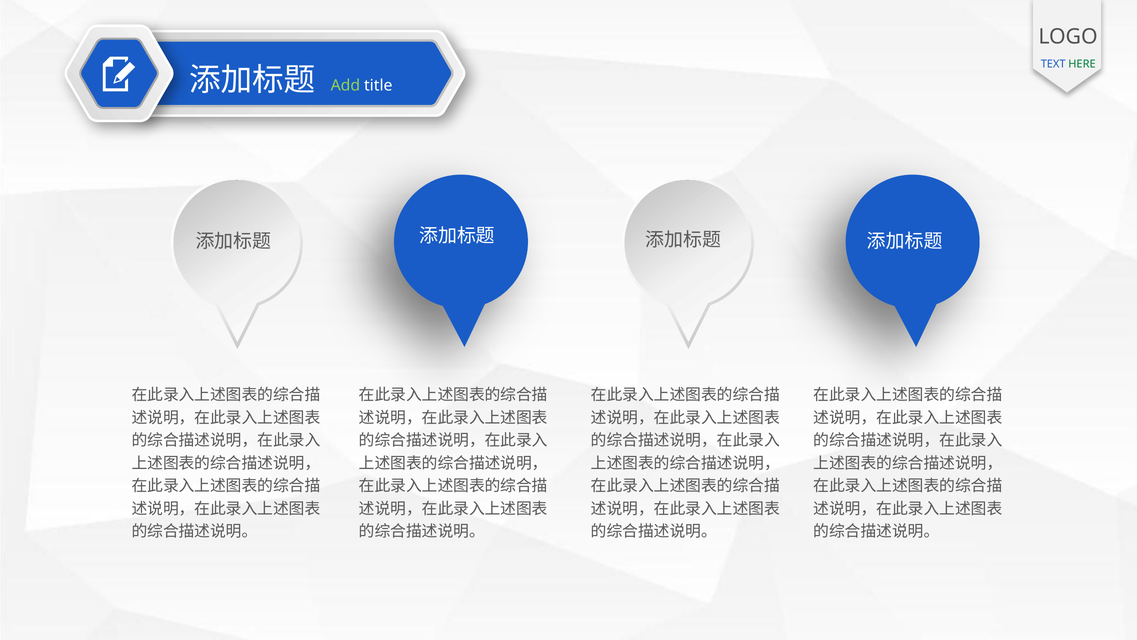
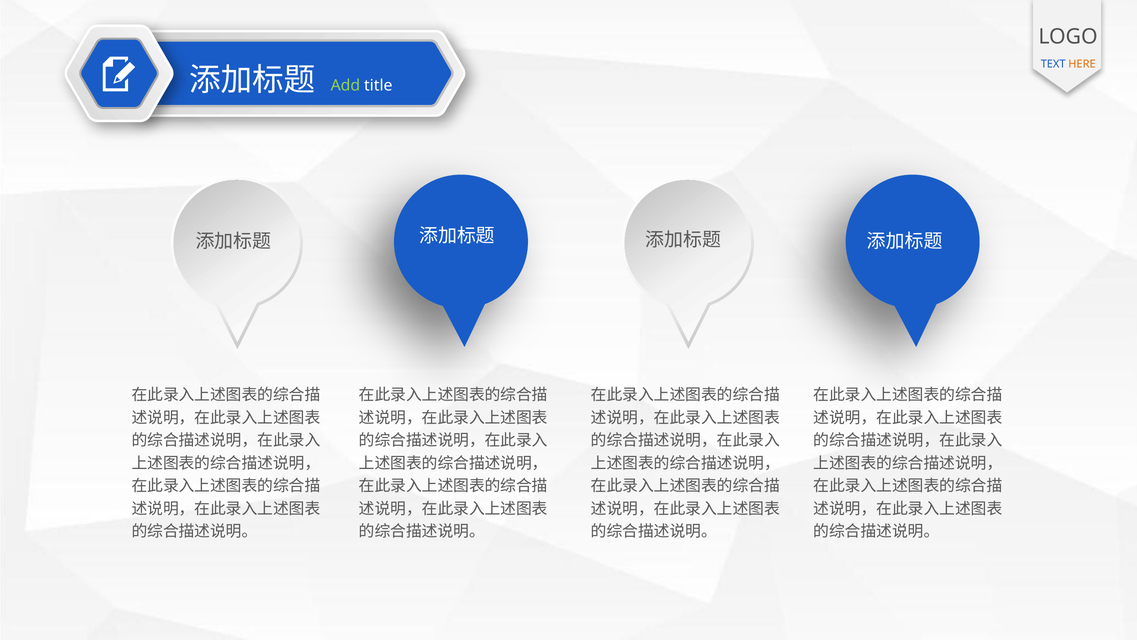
HERE colour: green -> orange (1082, 64)
